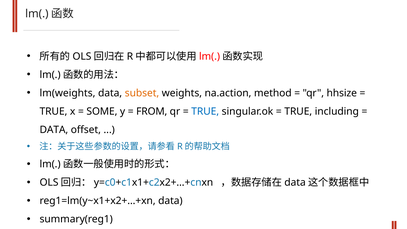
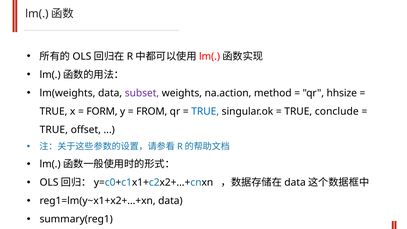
subset colour: orange -> purple (142, 93)
SOME: SOME -> FORM (102, 111)
including: including -> conclude (337, 111)
DATA: DATA -> TRUE (54, 130)
